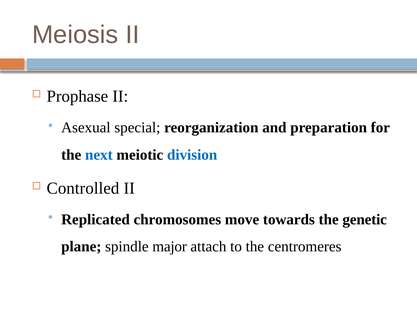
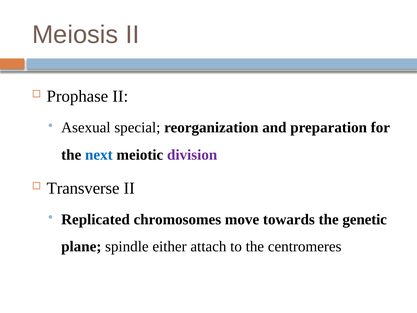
division colour: blue -> purple (192, 155)
Controlled: Controlled -> Transverse (83, 188)
major: major -> either (170, 246)
